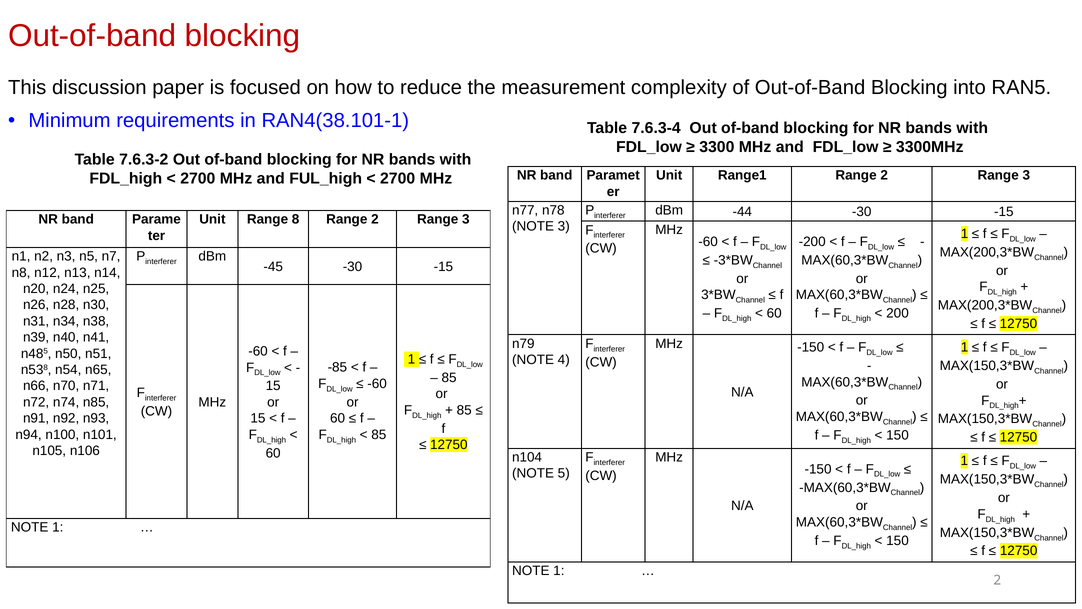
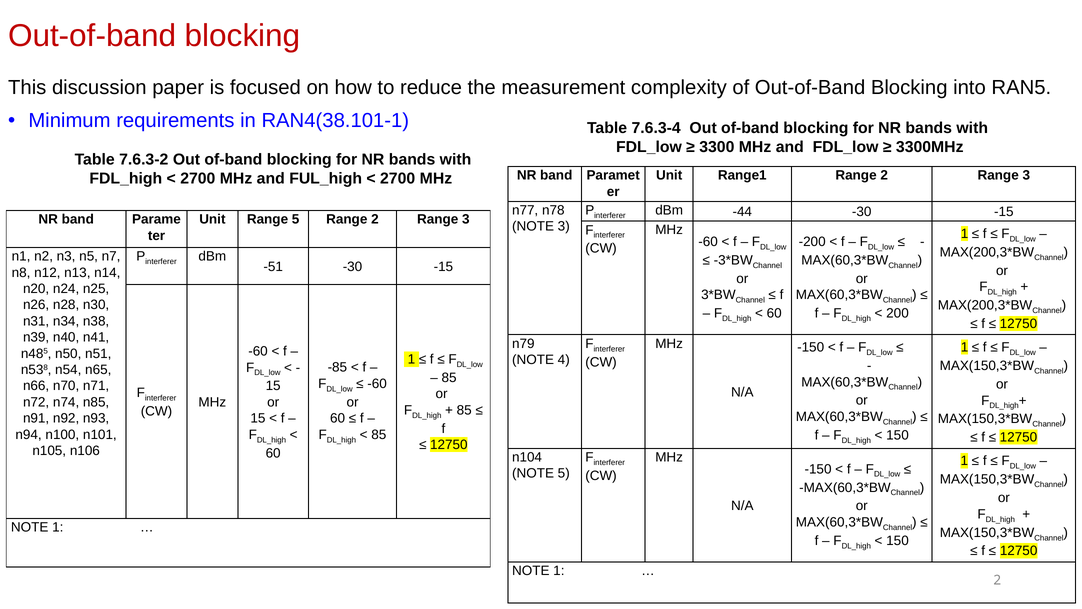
Range 8: 8 -> 5 (296, 219)
-45: -45 -> -51 (273, 267)
